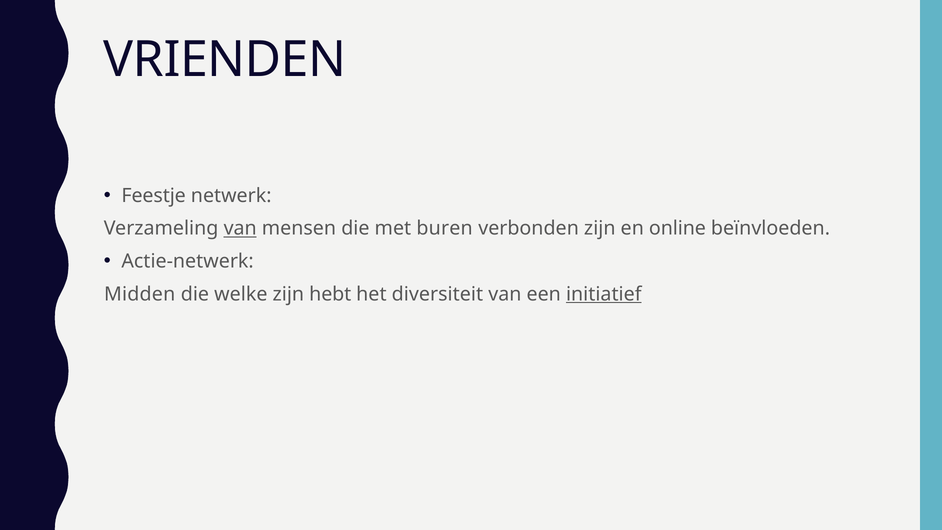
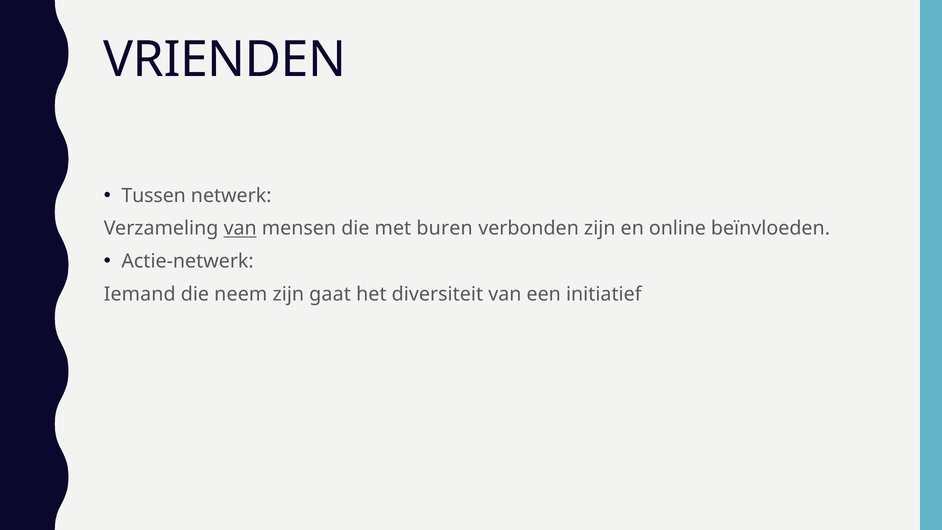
Feestje: Feestje -> Tussen (154, 196)
Midden: Midden -> Iemand (140, 294)
welke: welke -> neem (241, 294)
hebt: hebt -> gaat (330, 294)
initiatief underline: present -> none (604, 294)
